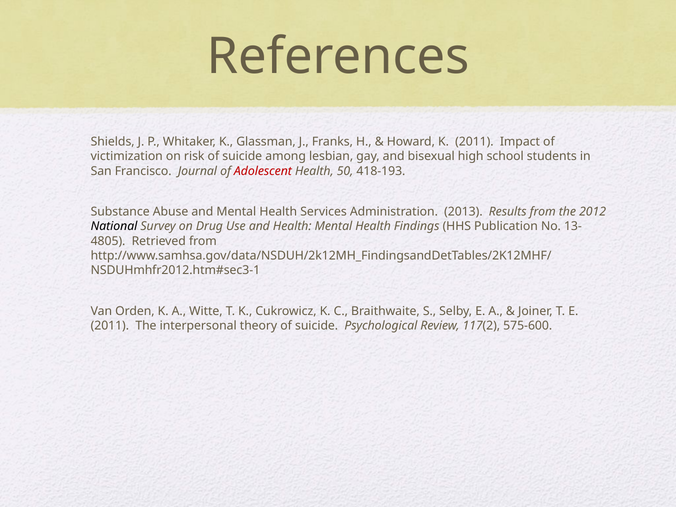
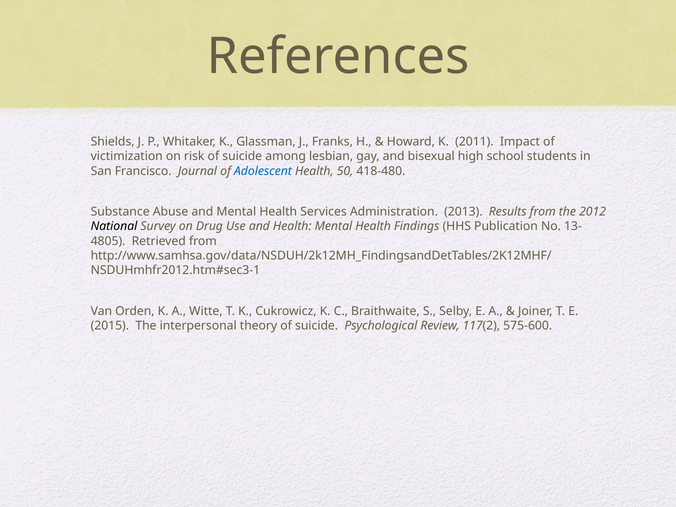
Adolescent colour: red -> blue (263, 171)
418-193: 418-193 -> 418-480 (381, 171)
2011: 2011 -> 2015 (110, 326)
